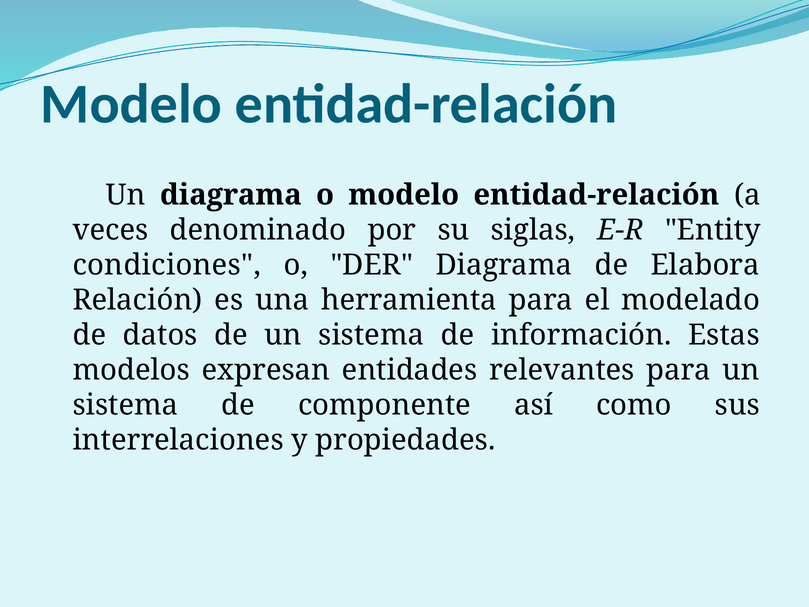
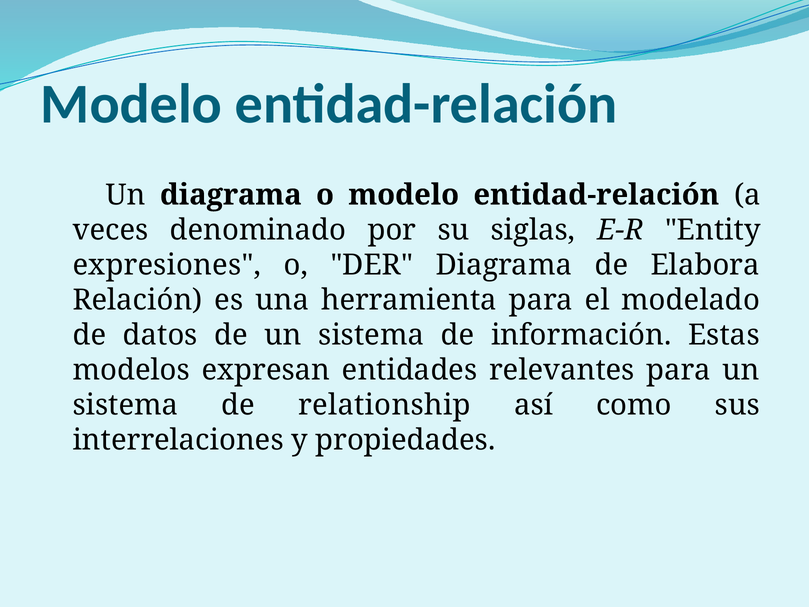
condiciones: condiciones -> expresiones (167, 265)
componente: componente -> relationship (384, 405)
